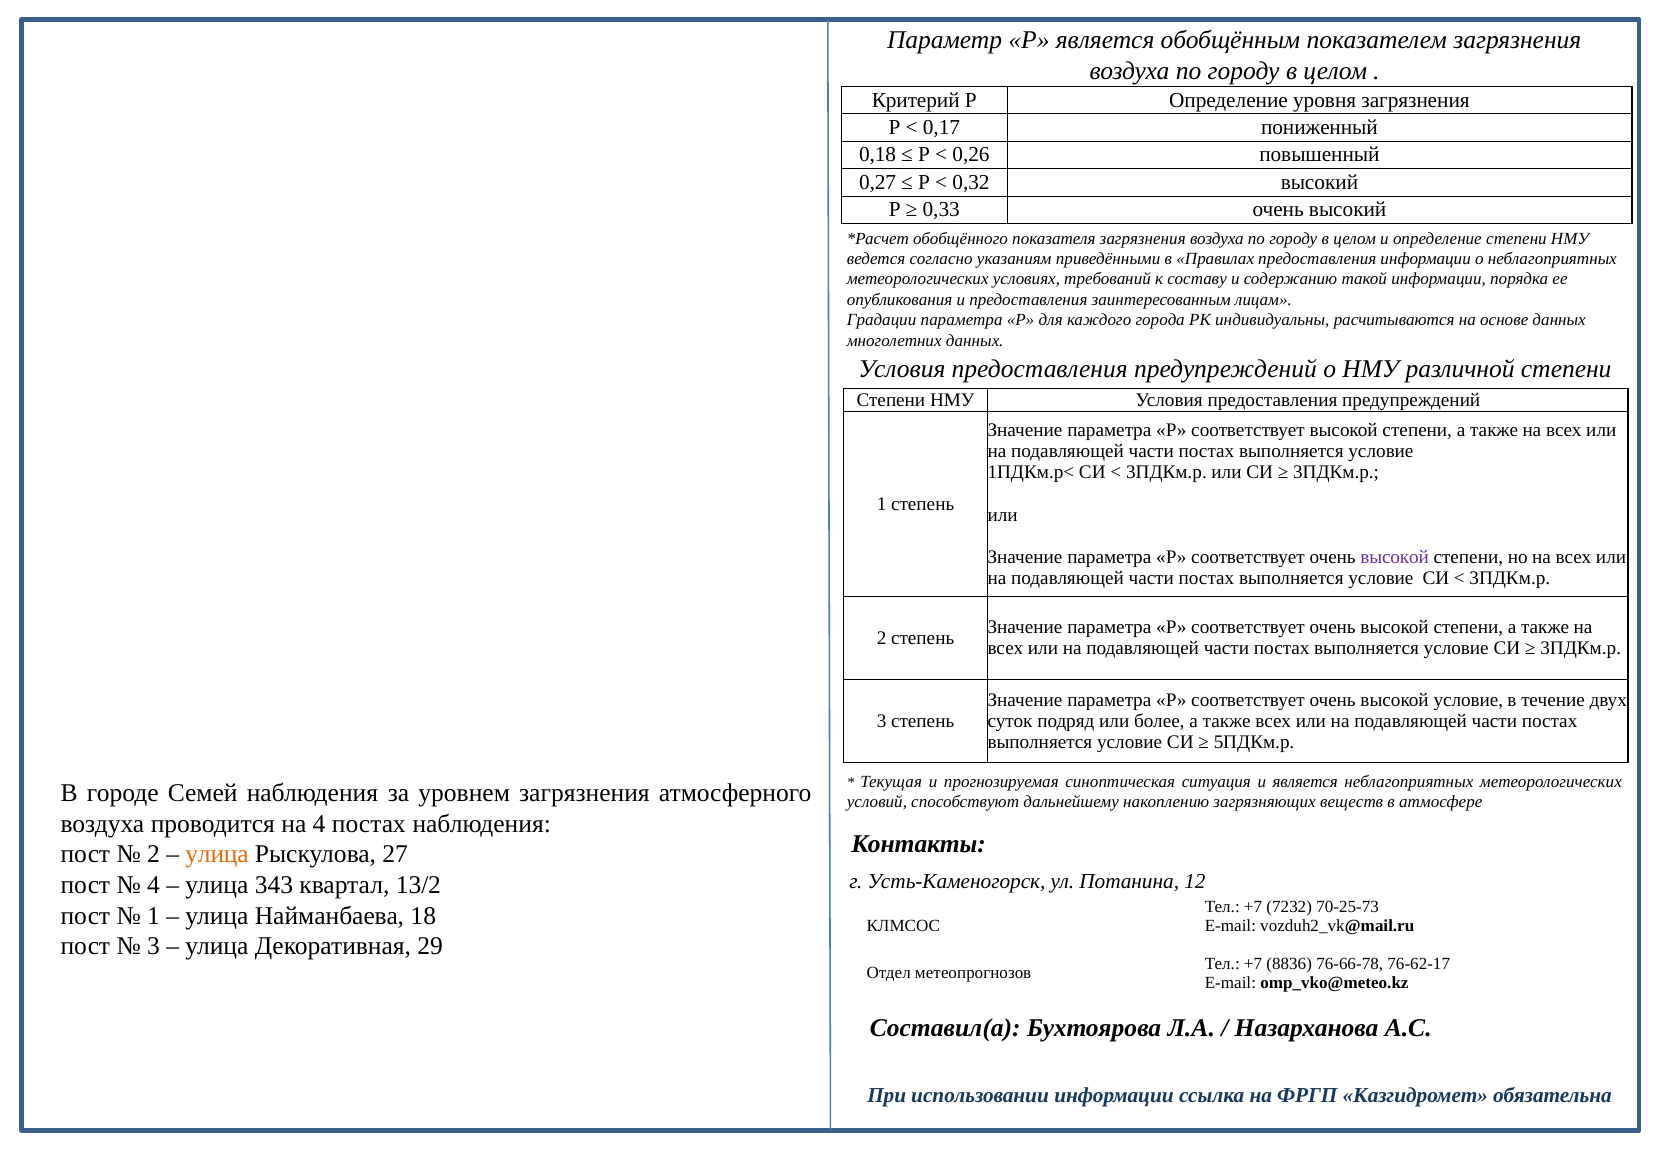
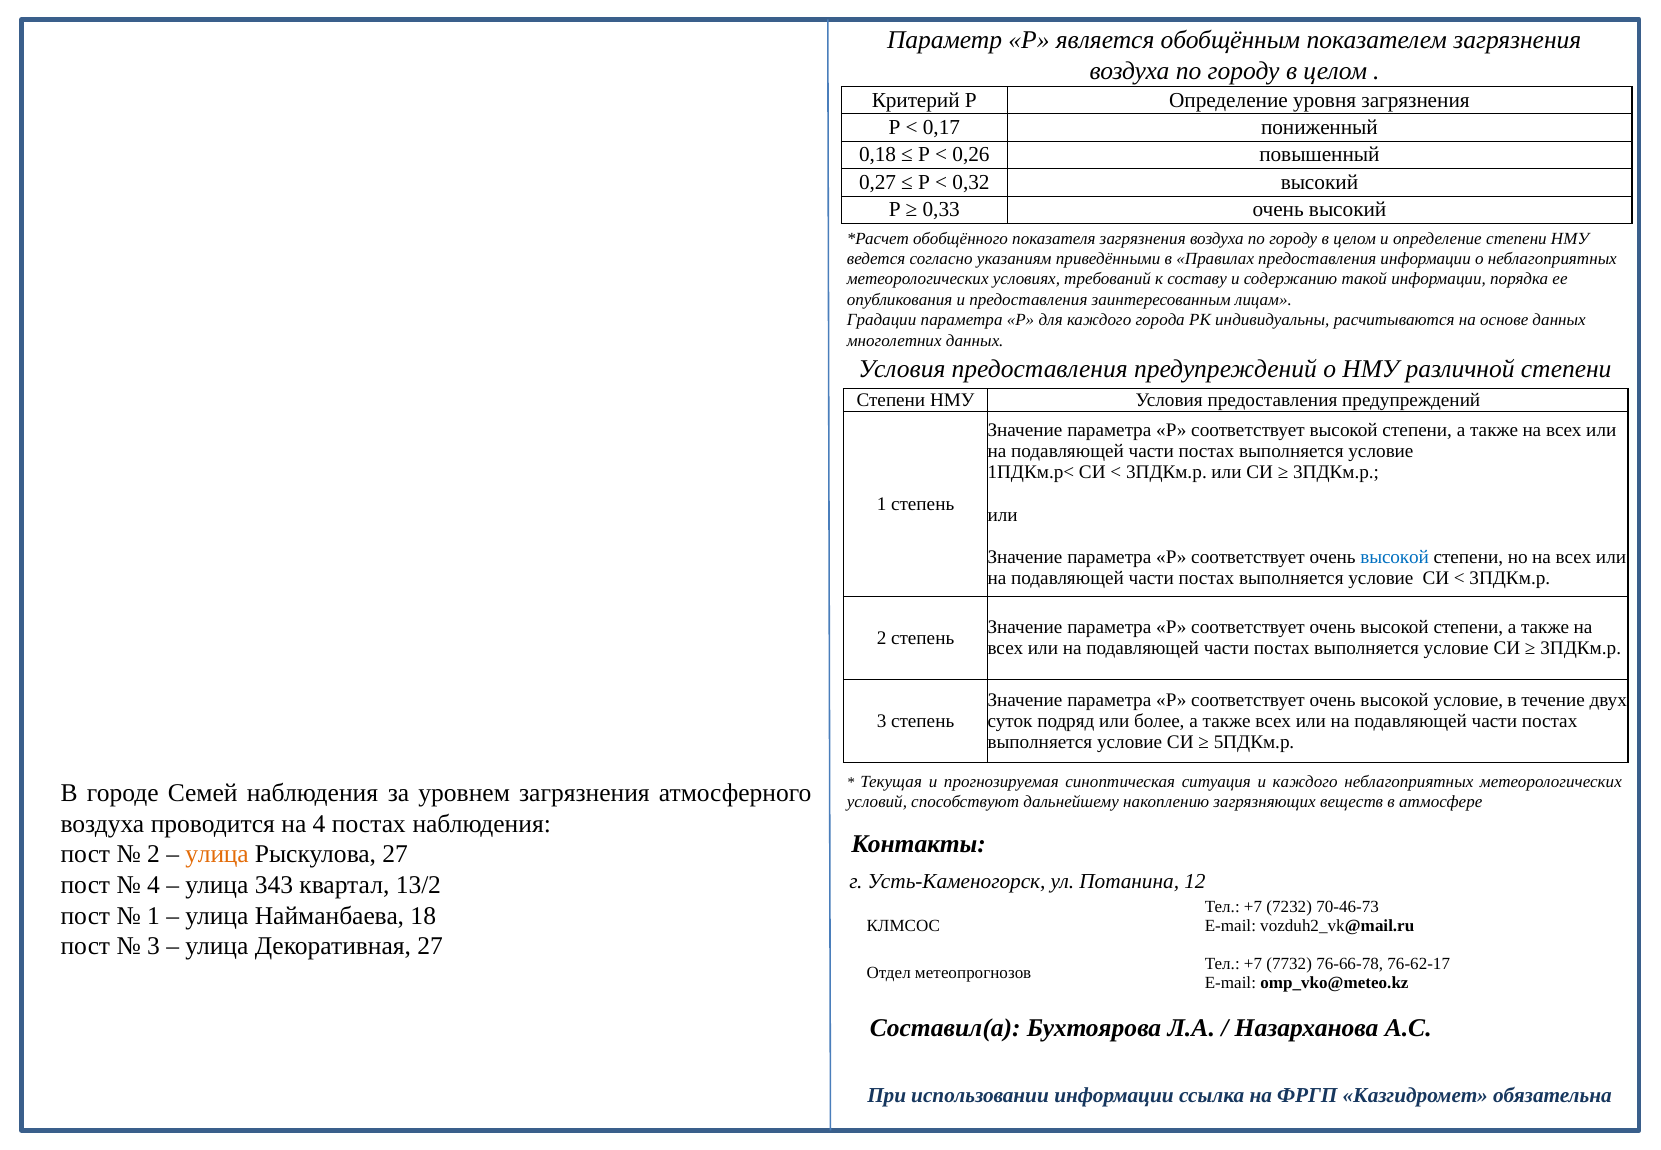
высокой colour: purple -> blue (1395, 557)
и является: является -> каждого (1305, 781)
70-25-73: 70-25-73 -> 70-46-73 (1348, 907)
Декоративная 29: 29 -> 27 (430, 946)
8836: 8836 -> 7732 (1289, 964)
